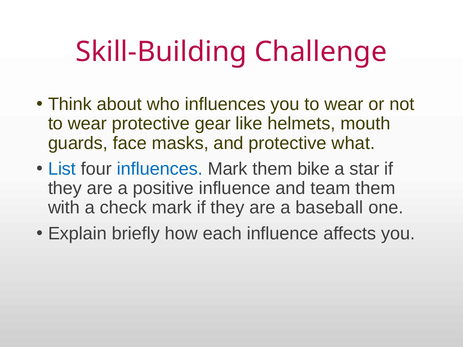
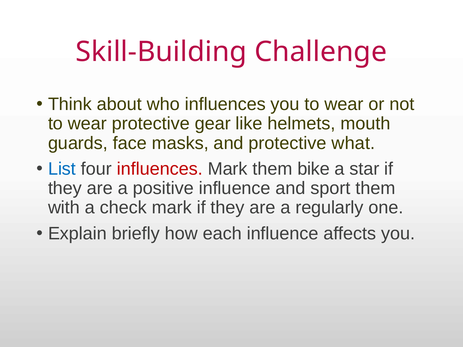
influences colour: blue -> red (160, 169)
team: team -> sport (331, 188)
baseball: baseball -> regularly (330, 208)
